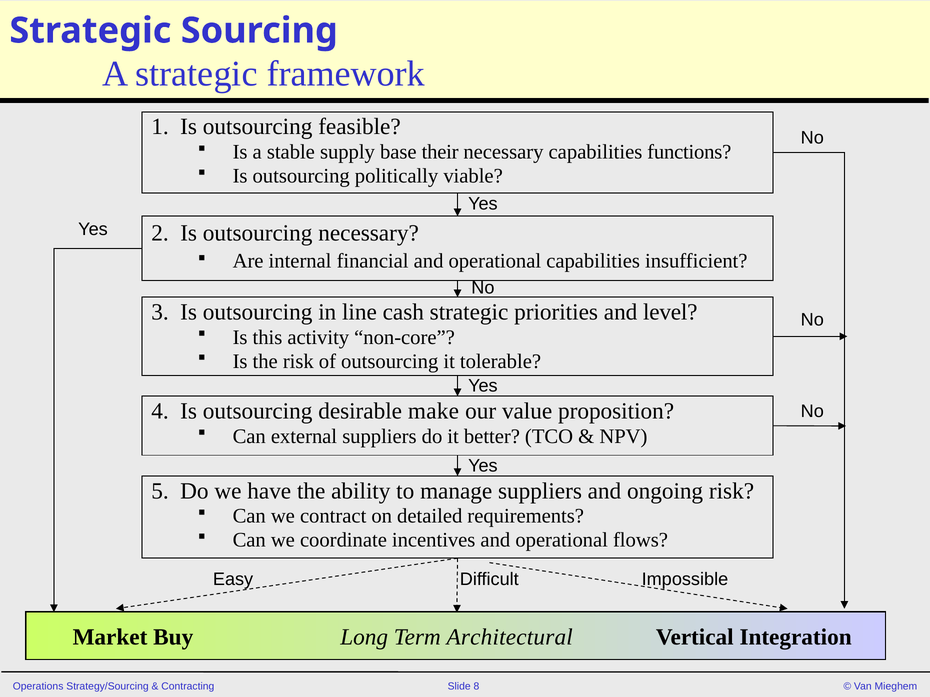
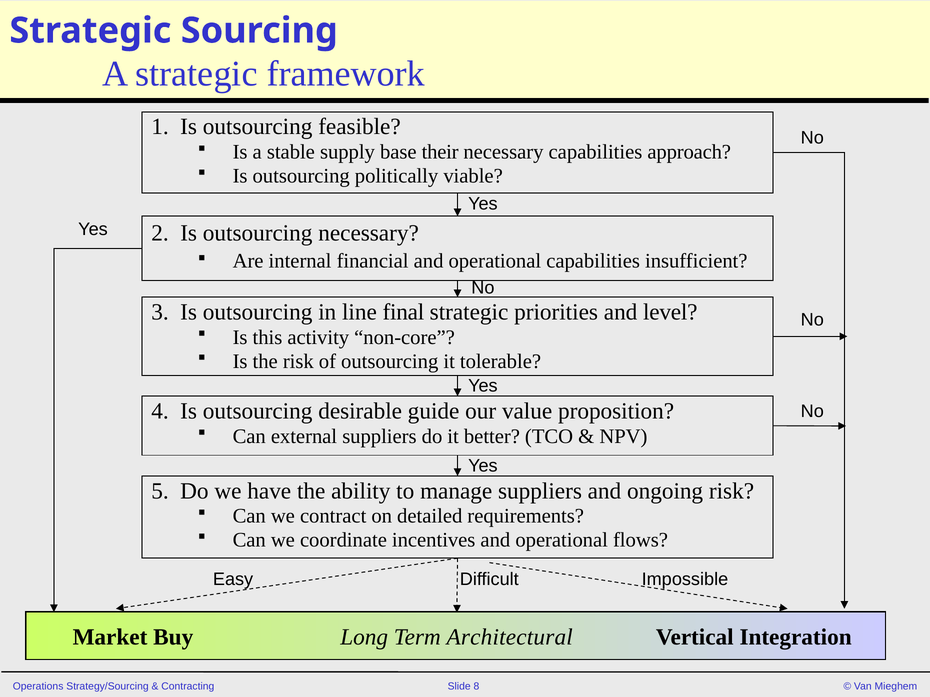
functions: functions -> approach (689, 152)
cash: cash -> final (403, 312)
make: make -> guide (434, 411)
